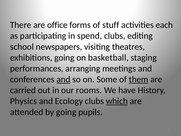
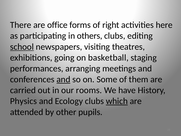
stuff: stuff -> right (111, 25)
each: each -> here (164, 25)
spend: spend -> others (90, 36)
school underline: none -> present (22, 47)
them underline: present -> none (139, 79)
by going: going -> other (66, 112)
